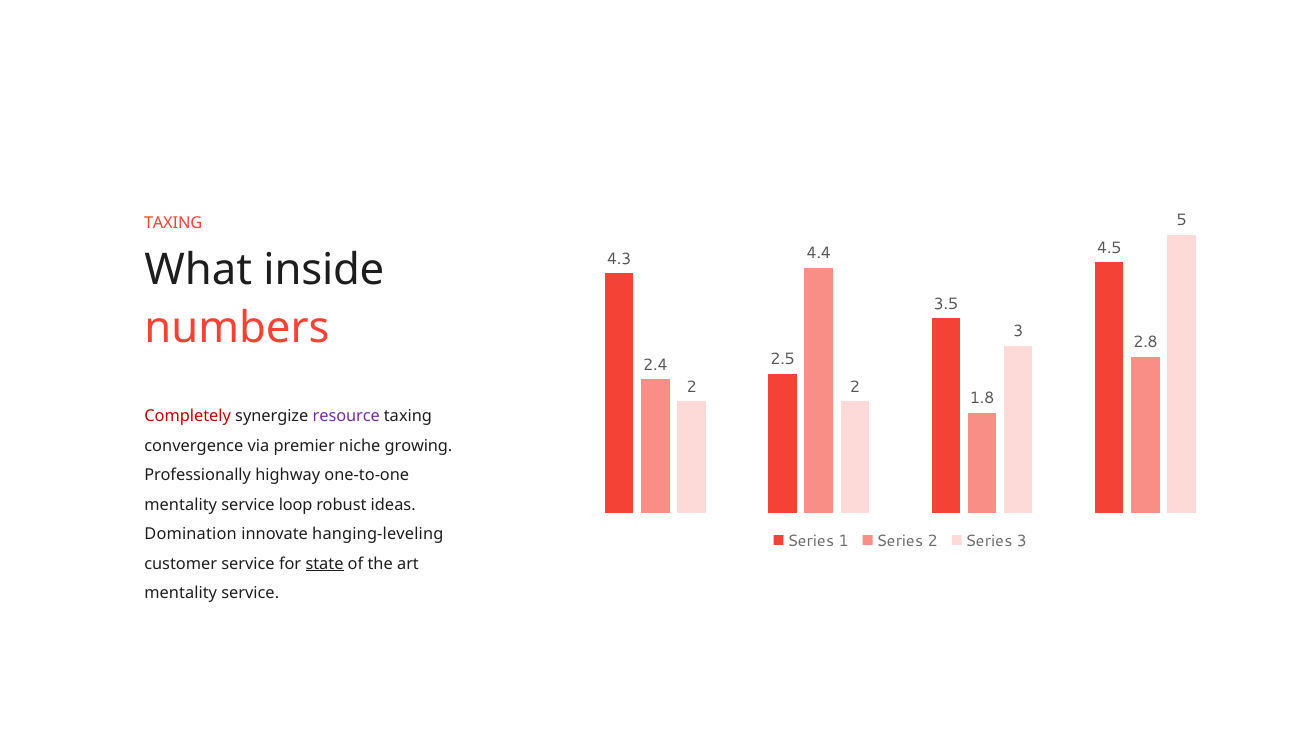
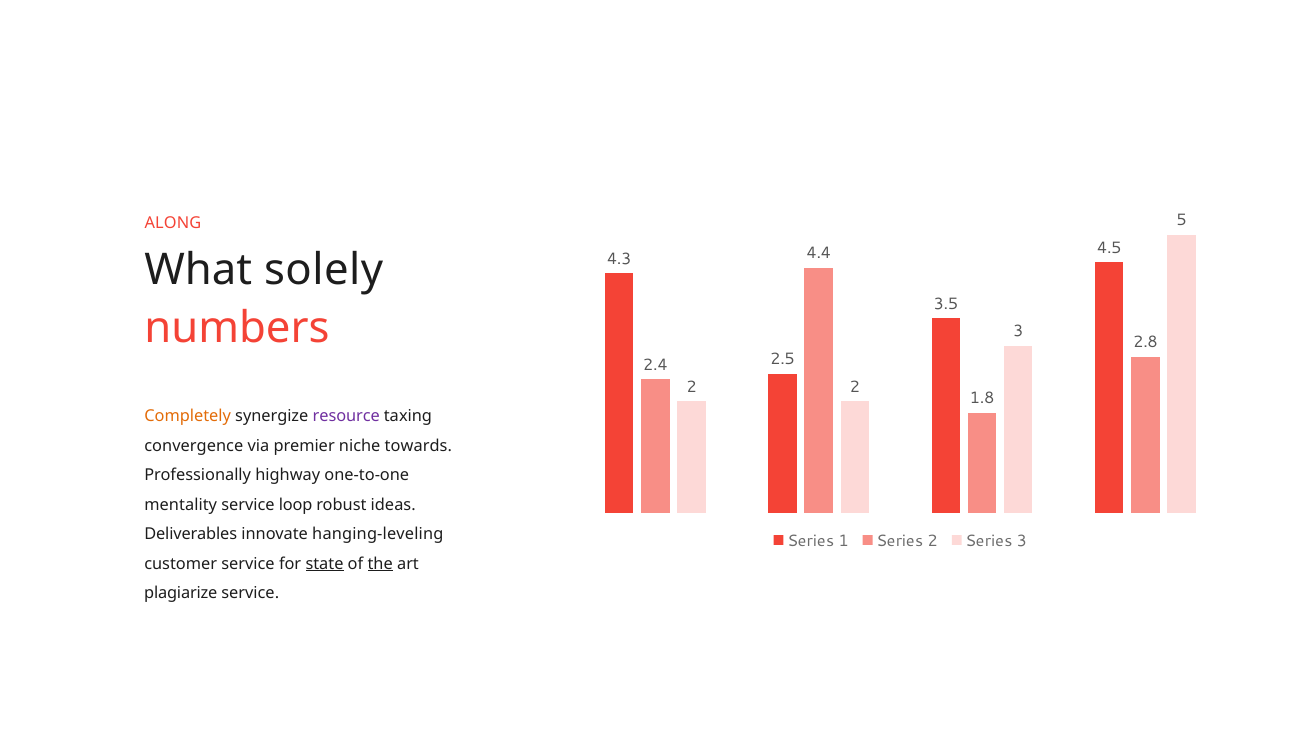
TAXING: TAXING -> ALONG (173, 223)
inside: inside -> solely (324, 270)
Completely colour: red -> orange (188, 416)
growing: growing -> towards (418, 446)
Domination: Domination -> Deliverables (191, 534)
the underline: none -> present (380, 564)
mentality: mentality -> plagiarize (181, 593)
